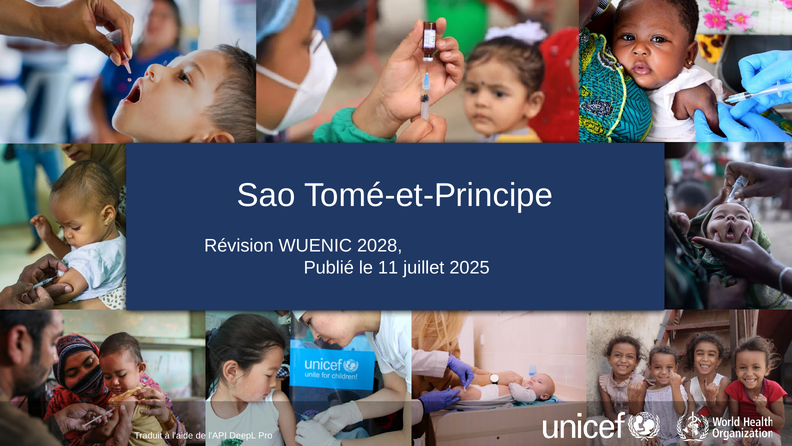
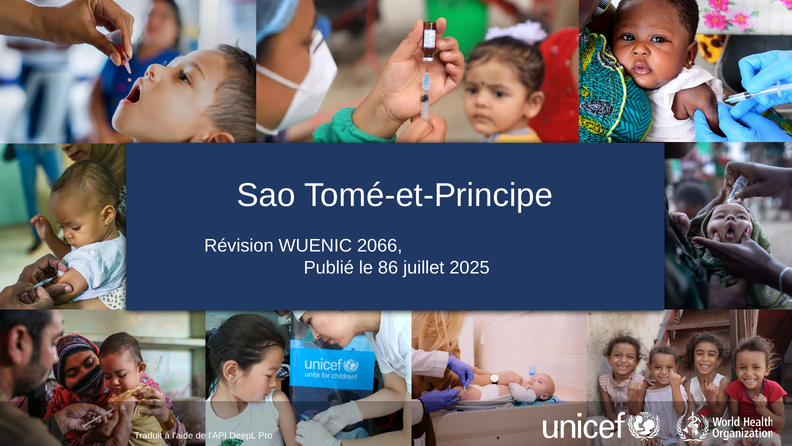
2028: 2028 -> 2066 (380, 245)
11: 11 -> 86 (388, 268)
